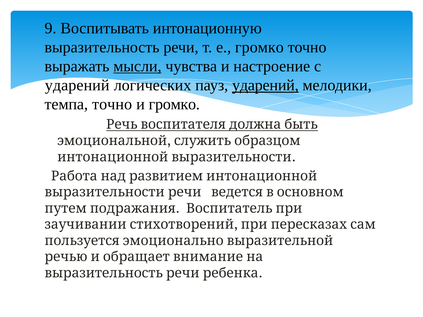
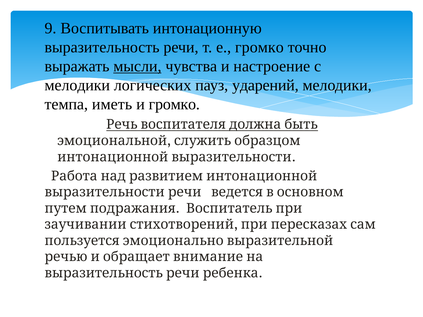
ударений: ударений -> мелодики (77, 85)
ударений underline: present -> none (265, 85)
темпа точно: точно -> иметь (112, 104)
